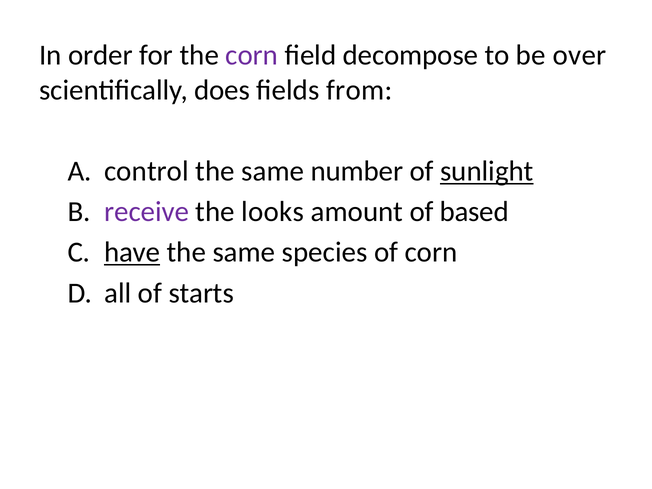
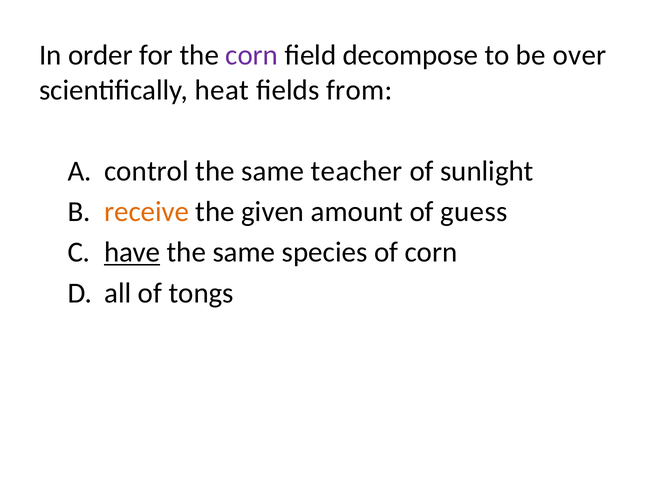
does: does -> heat (222, 90)
number: number -> teacher (357, 171)
sunlight underline: present -> none (487, 171)
receive colour: purple -> orange (147, 212)
looks: looks -> given (273, 212)
based: based -> guess (474, 212)
starts: starts -> tongs (201, 293)
